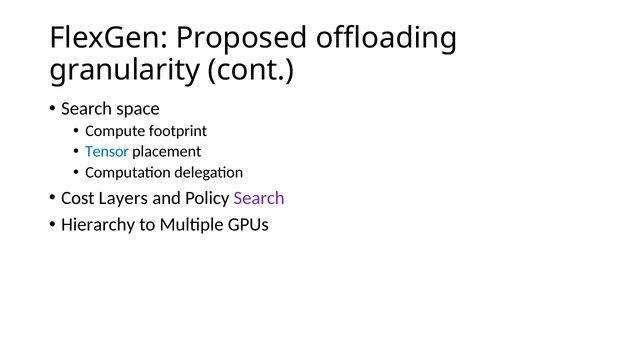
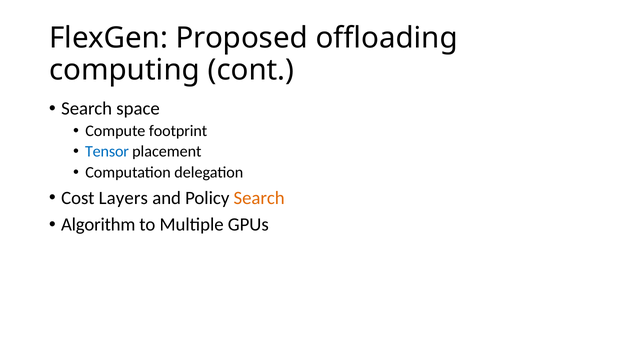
granularity: granularity -> computing (125, 70)
Search colour: purple -> orange (259, 198)
Hierarchy: Hierarchy -> Algorithm (98, 225)
